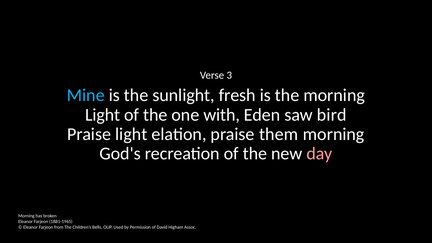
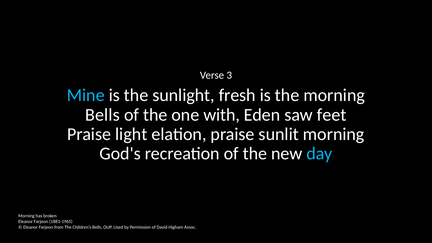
Light: Light -> Bells (102, 115)
bird: bird -> feet (332, 115)
them: them -> sunlit (279, 134)
day colour: pink -> light blue (319, 154)
